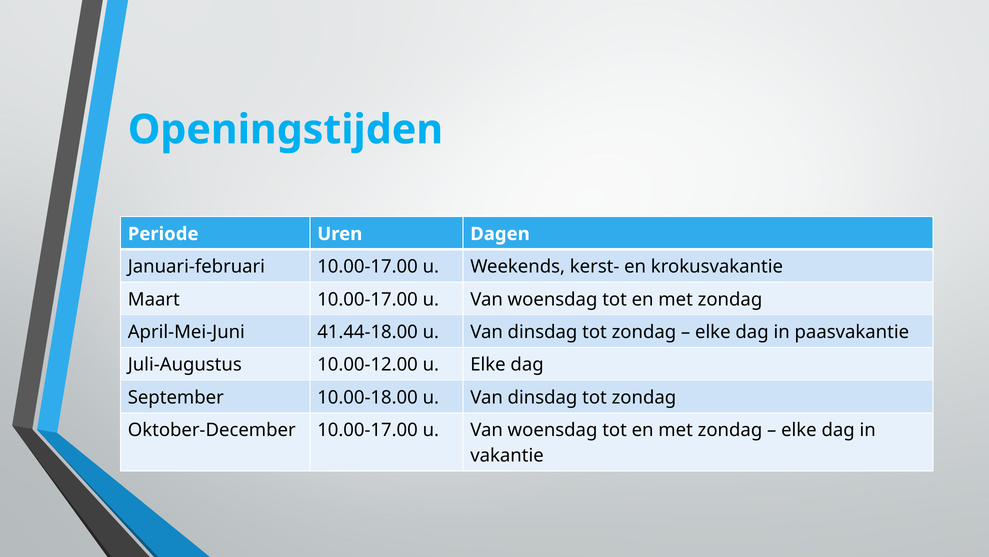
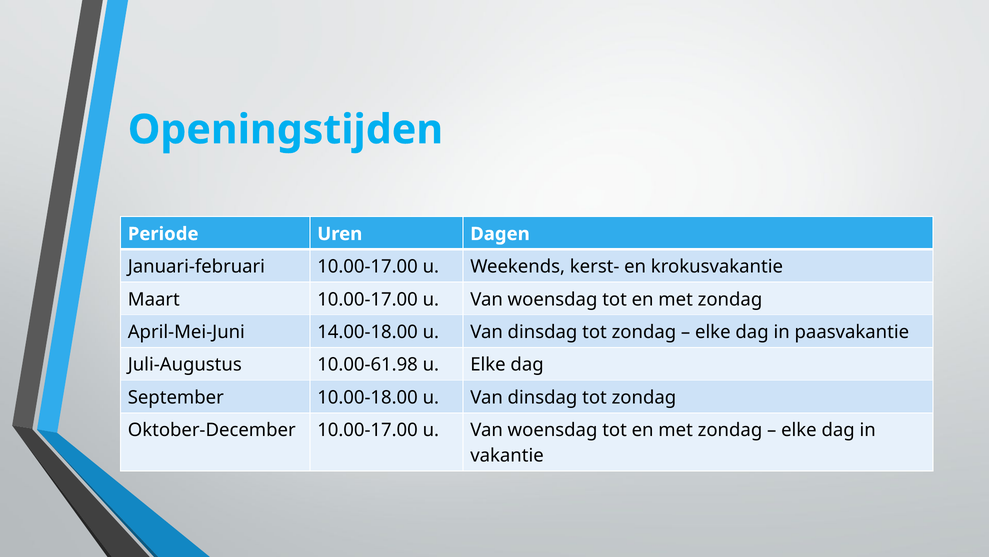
41.44-18.00: 41.44-18.00 -> 14.00-18.00 (368, 332)
10.00-12.00: 10.00-12.00 -> 10.00-61.98 (368, 364)
